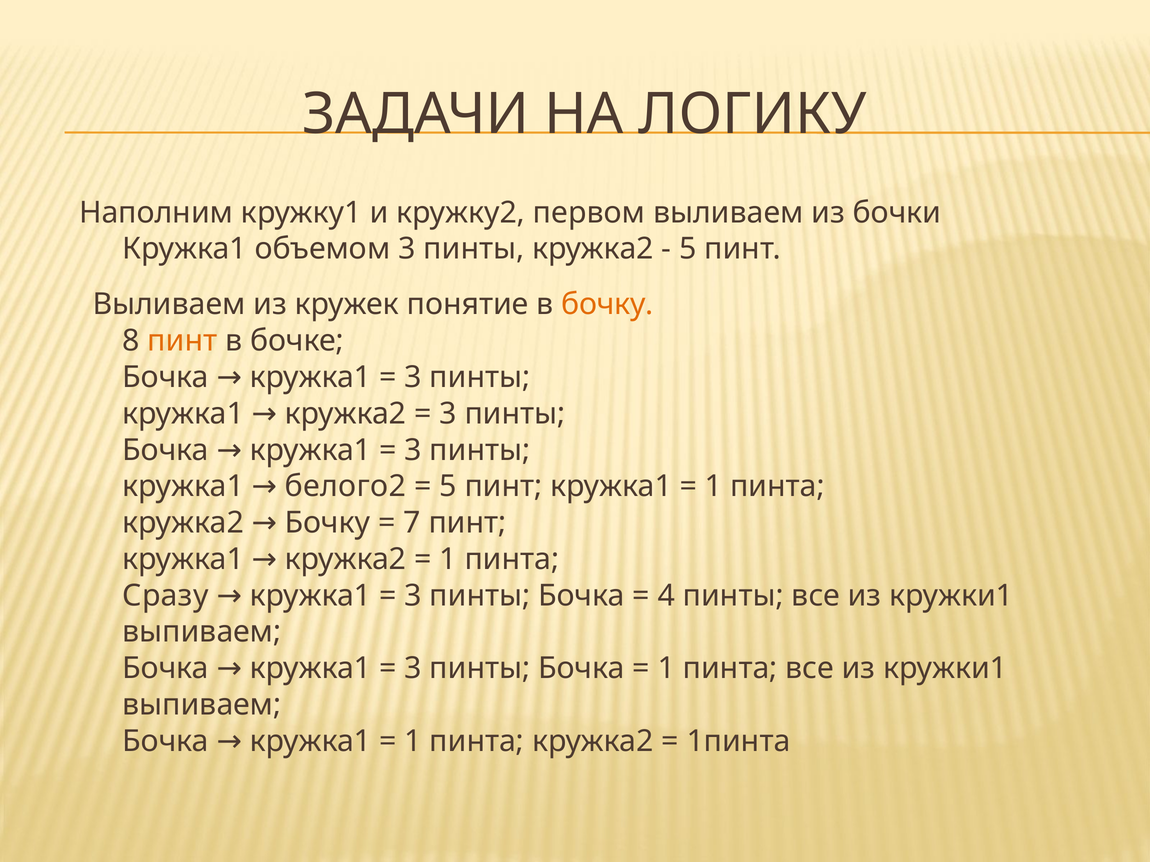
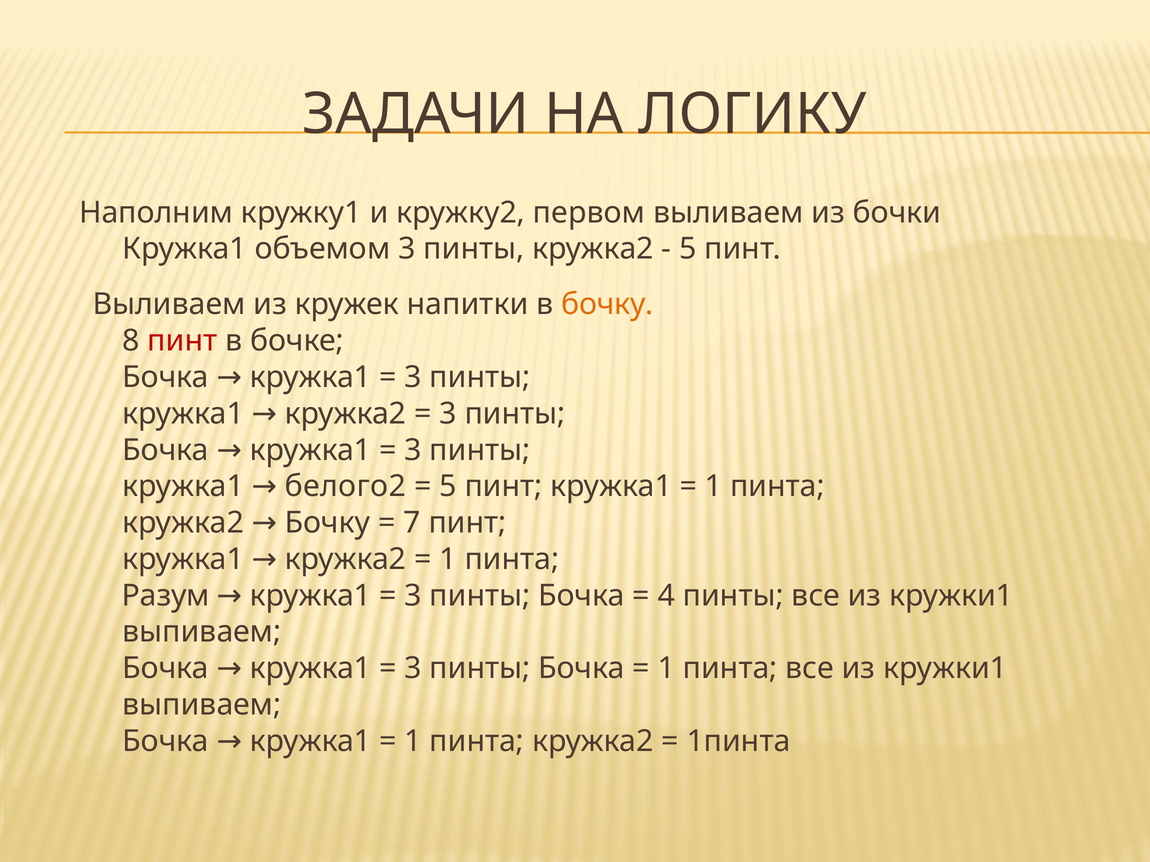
понятие: понятие -> напитки (468, 305)
пинт colour: orange -> red (182, 341)
Сразу: Сразу -> Разум (166, 596)
